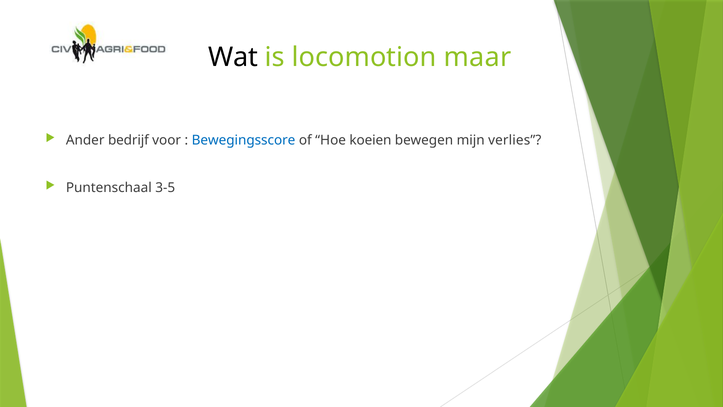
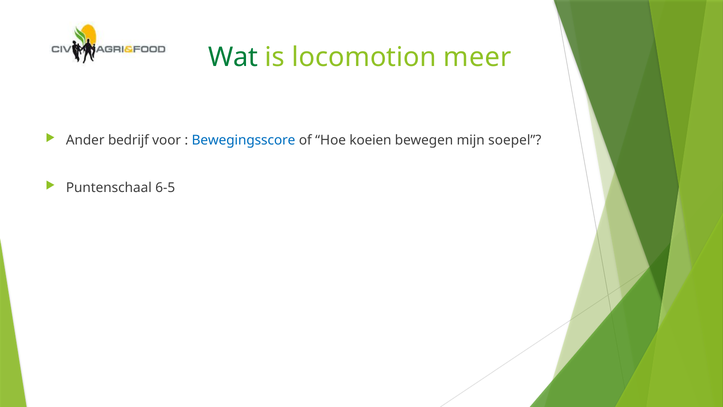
Wat colour: black -> green (233, 57)
maar: maar -> meer (477, 57)
verlies: verlies -> soepel (515, 140)
3-5: 3-5 -> 6-5 (165, 188)
